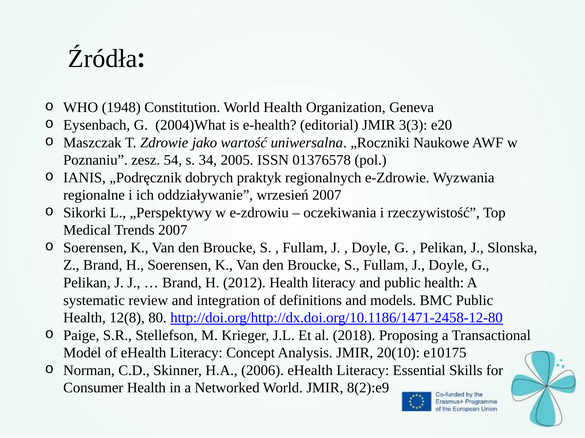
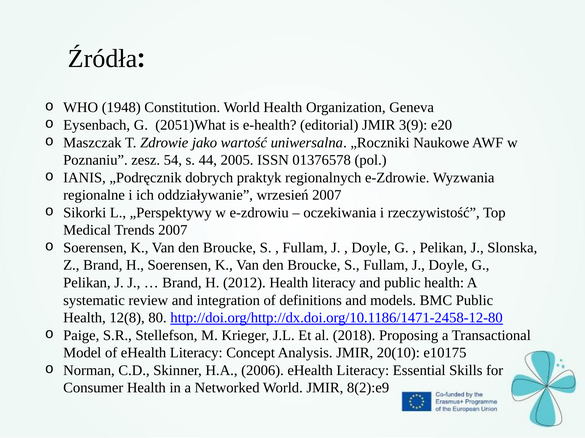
2004)What: 2004)What -> 2051)What (191, 125)
3(3: 3(3 -> 3(9 (413, 125)
34: 34 -> 44 (208, 160)
